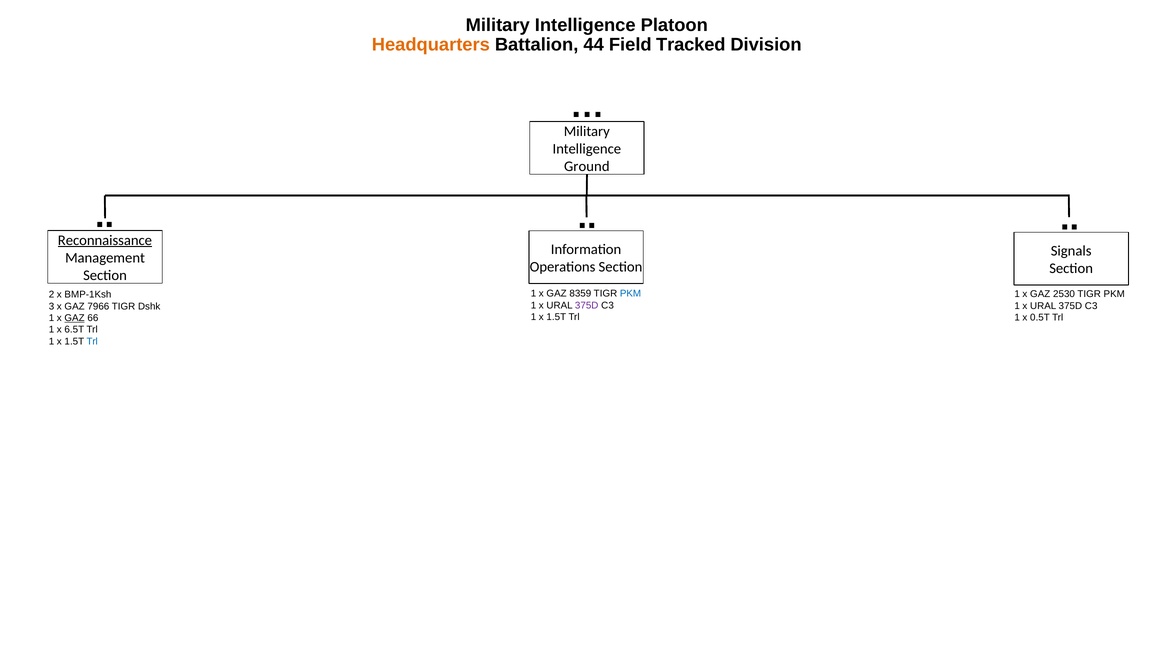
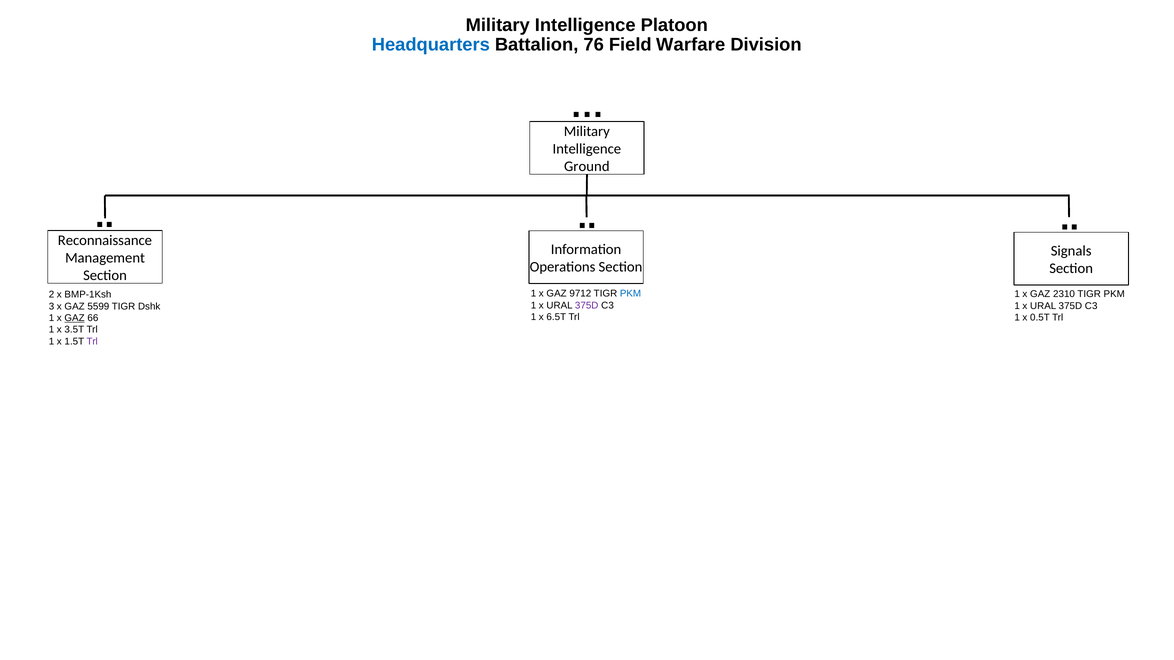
Headquarters colour: orange -> blue (431, 45)
44: 44 -> 76 (594, 45)
Tracked: Tracked -> Warfare (691, 45)
Reconnaissance underline: present -> none (105, 240)
8359: 8359 -> 9712 (580, 294)
2530: 2530 -> 2310 (1064, 294)
7966: 7966 -> 5599 (98, 307)
1.5T: 1.5T -> 6.5T (556, 317)
6.5T: 6.5T -> 3.5T (74, 330)
Trl colour: blue -> purple (92, 342)
